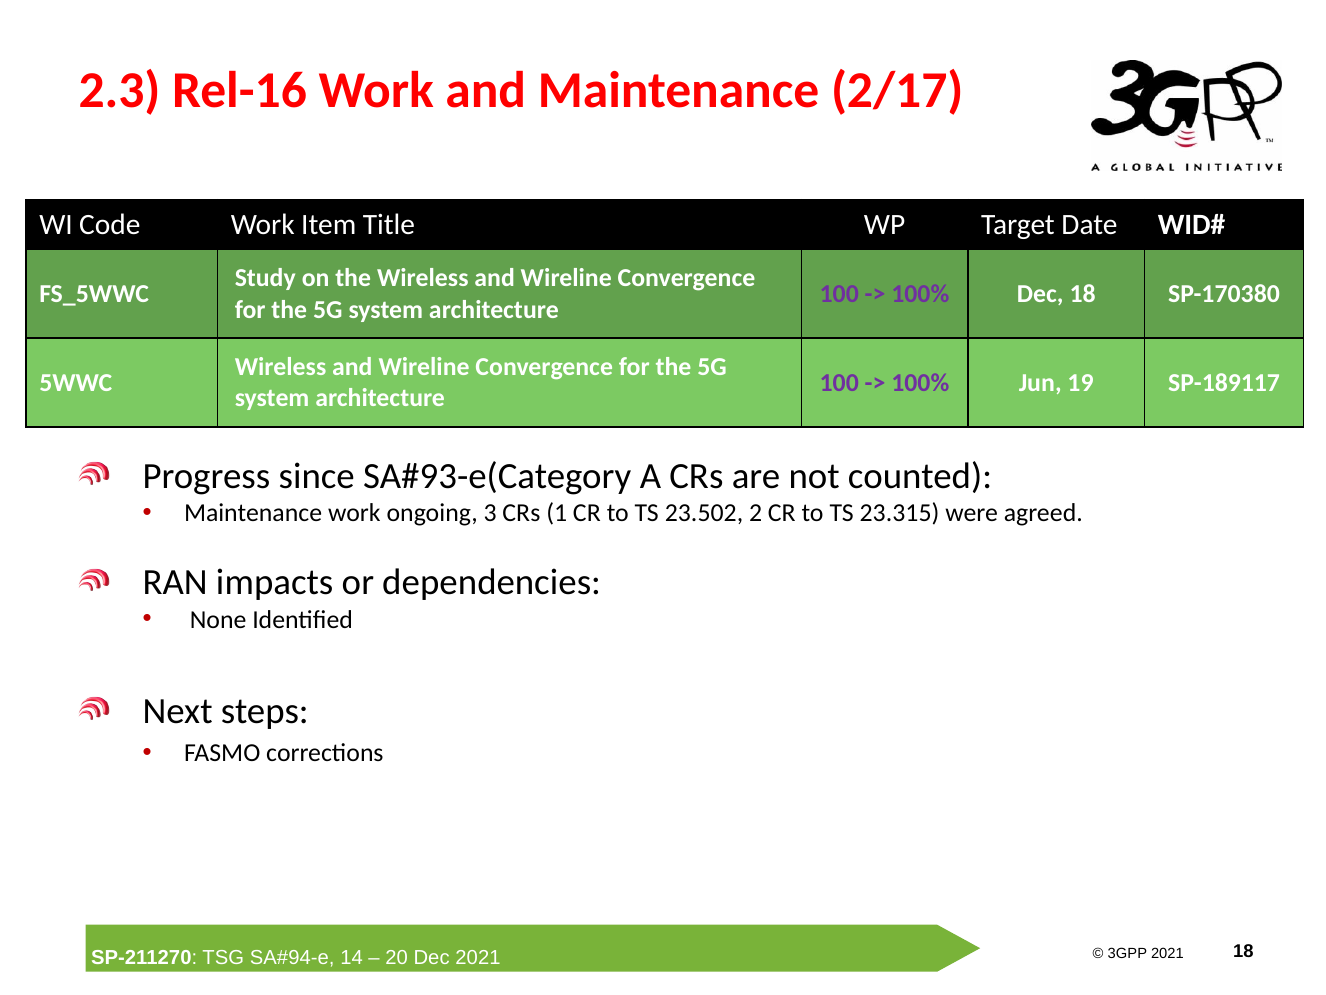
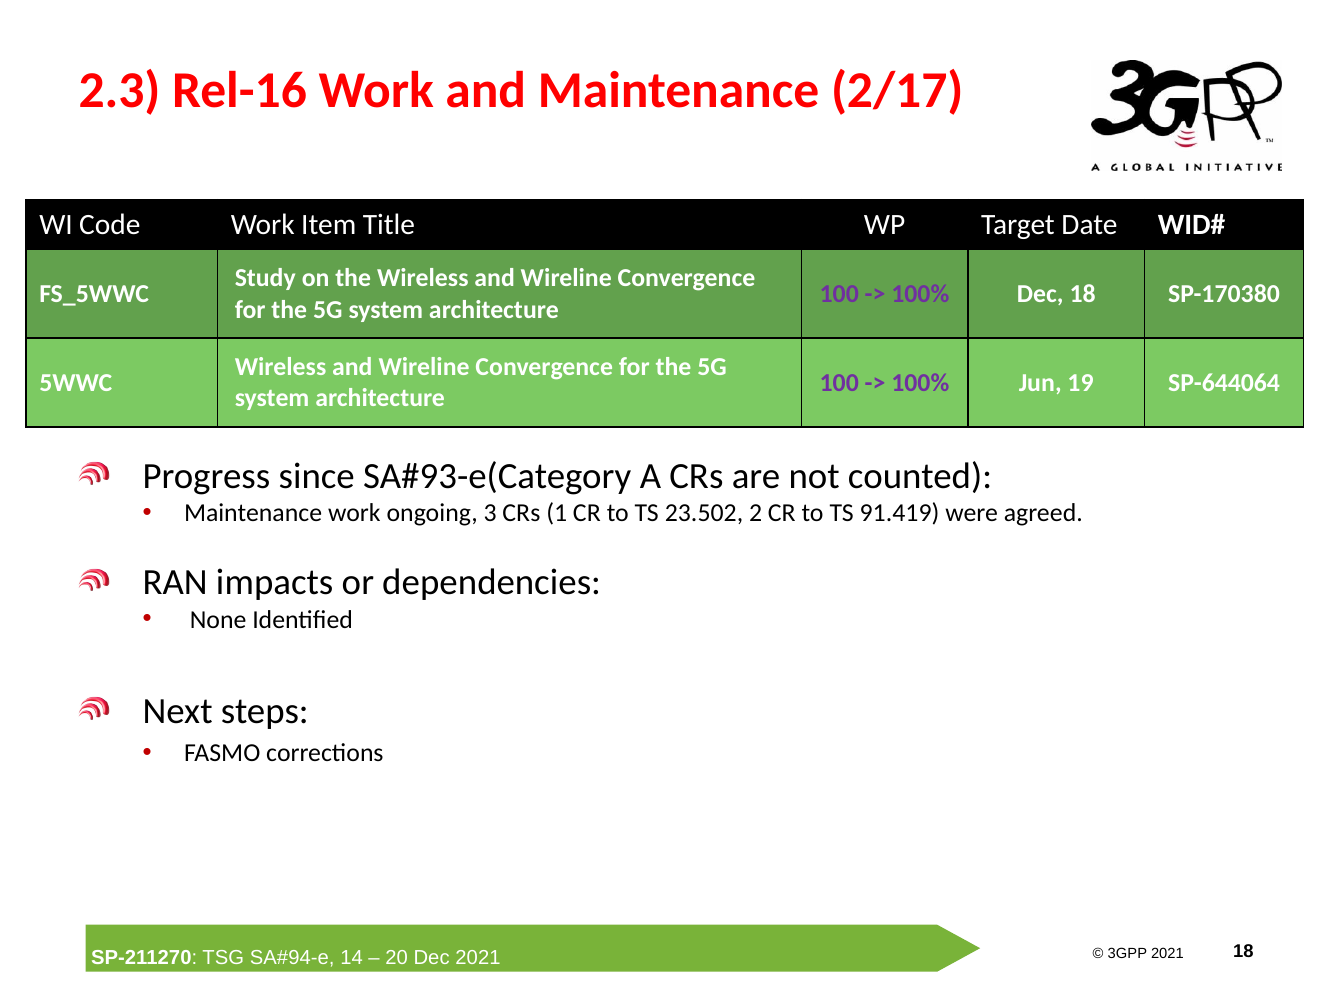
SP-189117: SP-189117 -> SP-644064 (1224, 383)
23.315: 23.315 -> 91.419 (900, 513)
